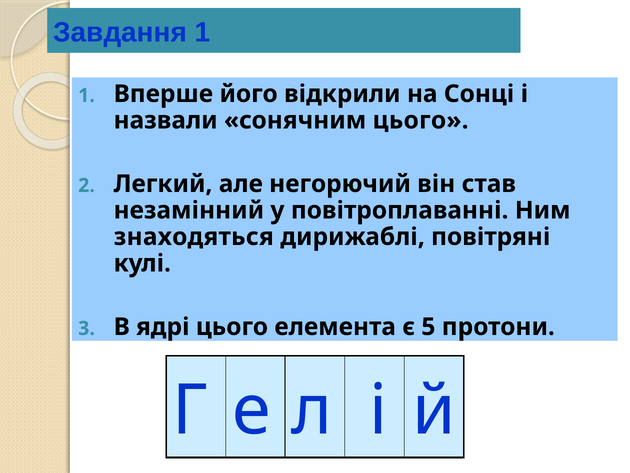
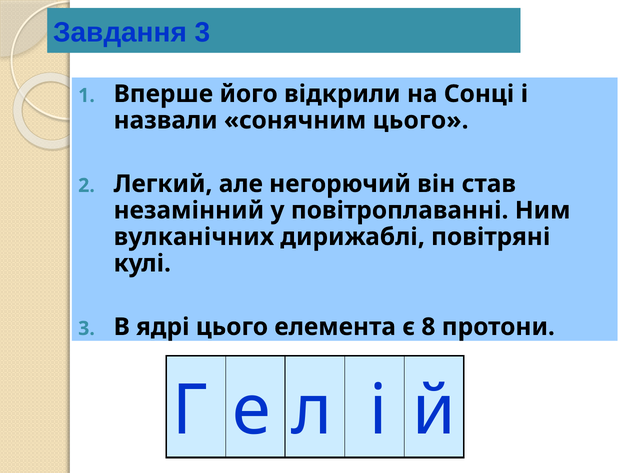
Завдання 1: 1 -> 3 (203, 32)
знаходяться: знаходяться -> вулканічних (194, 237)
5: 5 -> 8 (428, 327)
